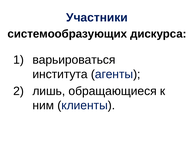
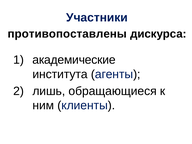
системообразующих: системообразующих -> противопоставлены (67, 34)
варьироваться: варьироваться -> академические (74, 60)
